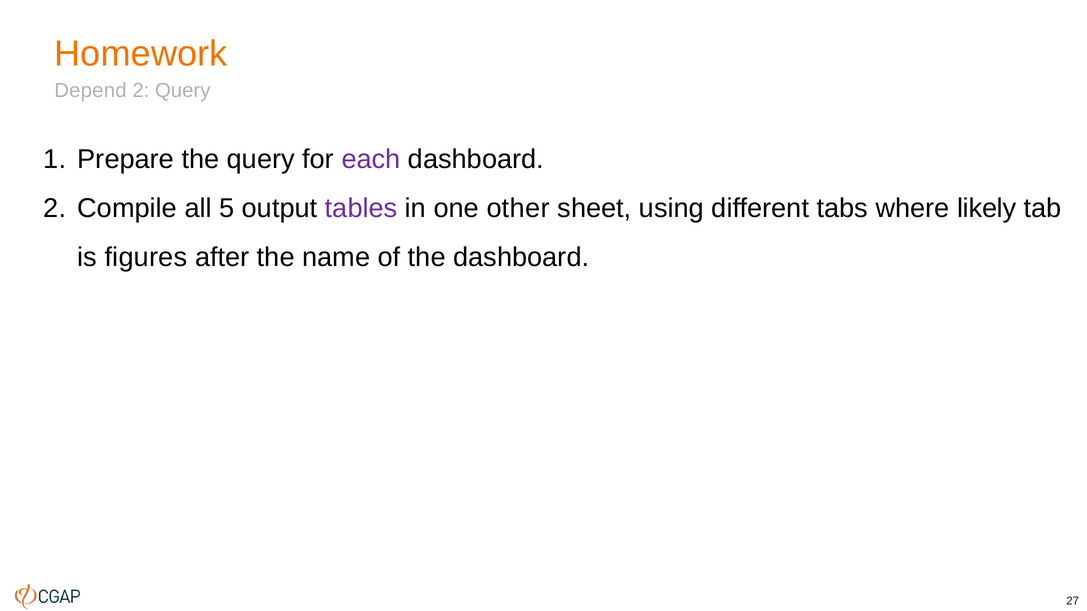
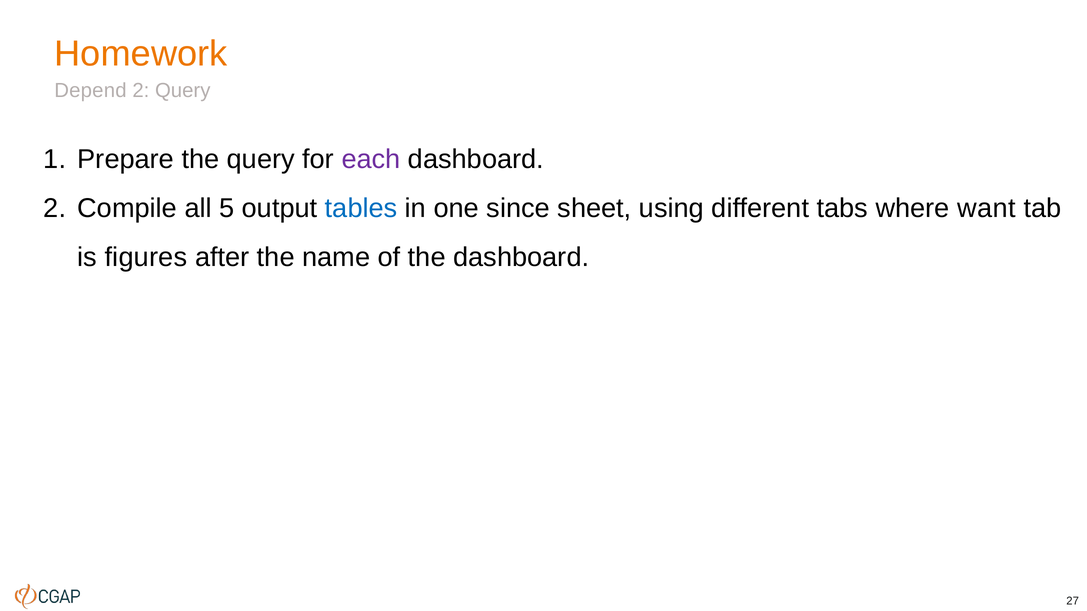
tables colour: purple -> blue (361, 208)
other: other -> since (518, 208)
likely: likely -> want (986, 208)
